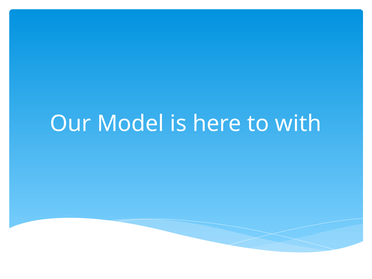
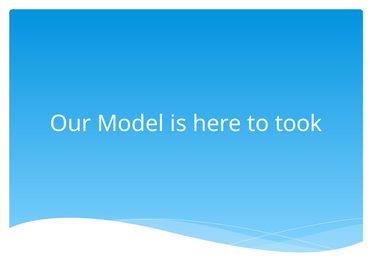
with: with -> took (298, 124)
